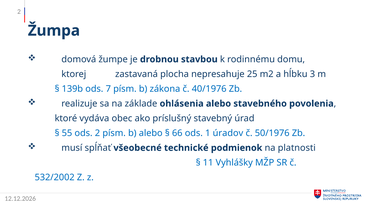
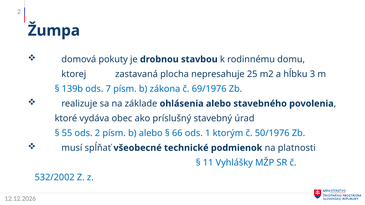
žumpe: žumpe -> pokuty (113, 59)
40/1976: 40/1976 -> 69/1976 (209, 89)
úradov: úradov -> ktorým (228, 133)
